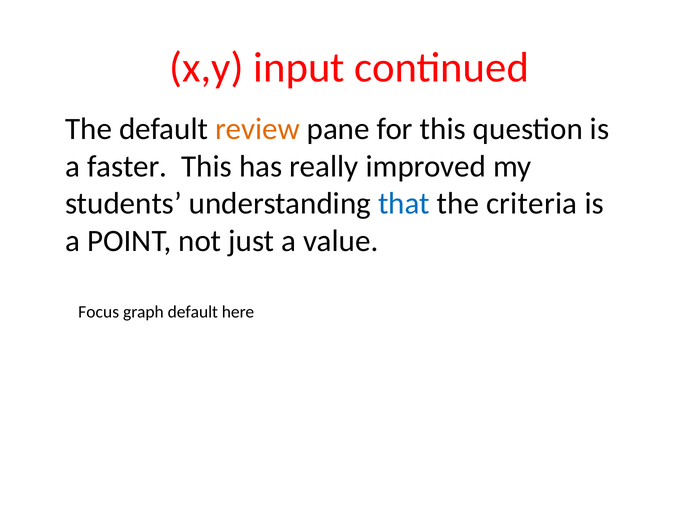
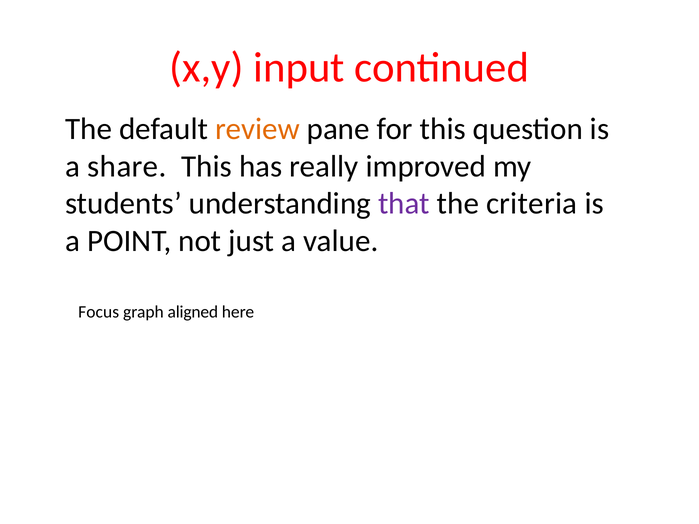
faster: faster -> share (127, 166)
that colour: blue -> purple (404, 204)
graph default: default -> aligned (193, 312)
